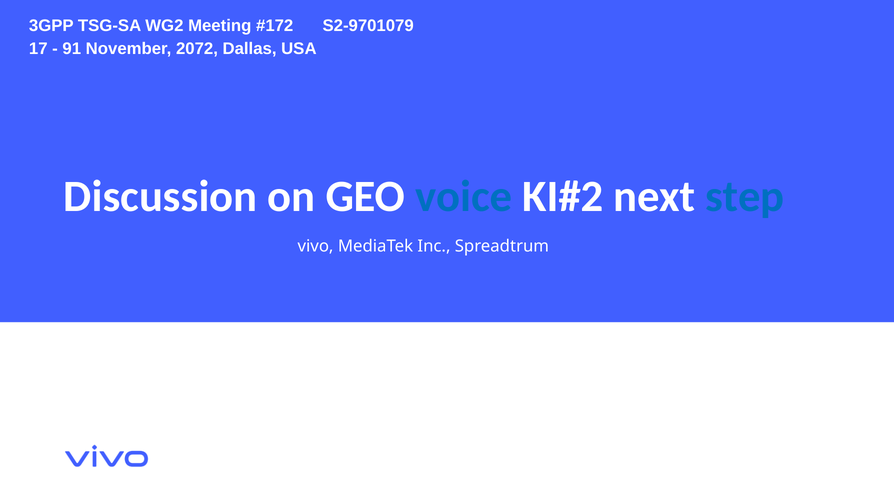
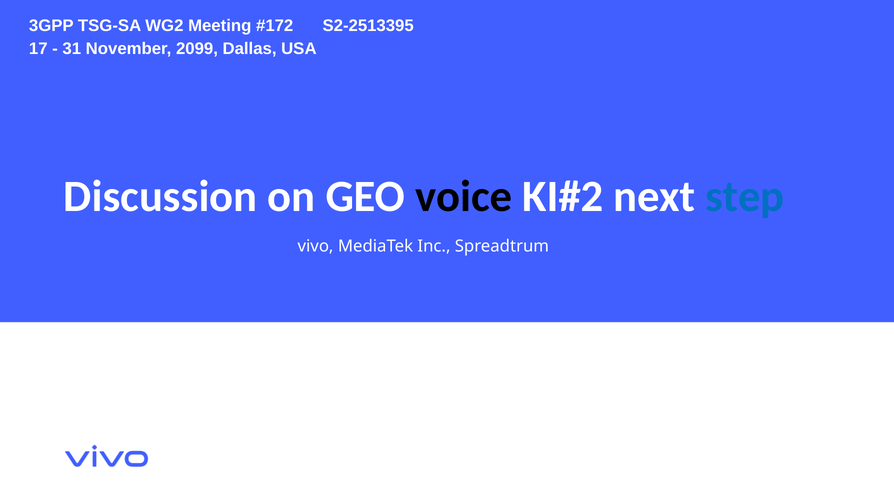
S2-9701079: S2-9701079 -> S2-2513395 (368, 26)
91: 91 -> 31 (72, 48)
2072: 2072 -> 2099 (197, 48)
voice colour: blue -> black (464, 196)
